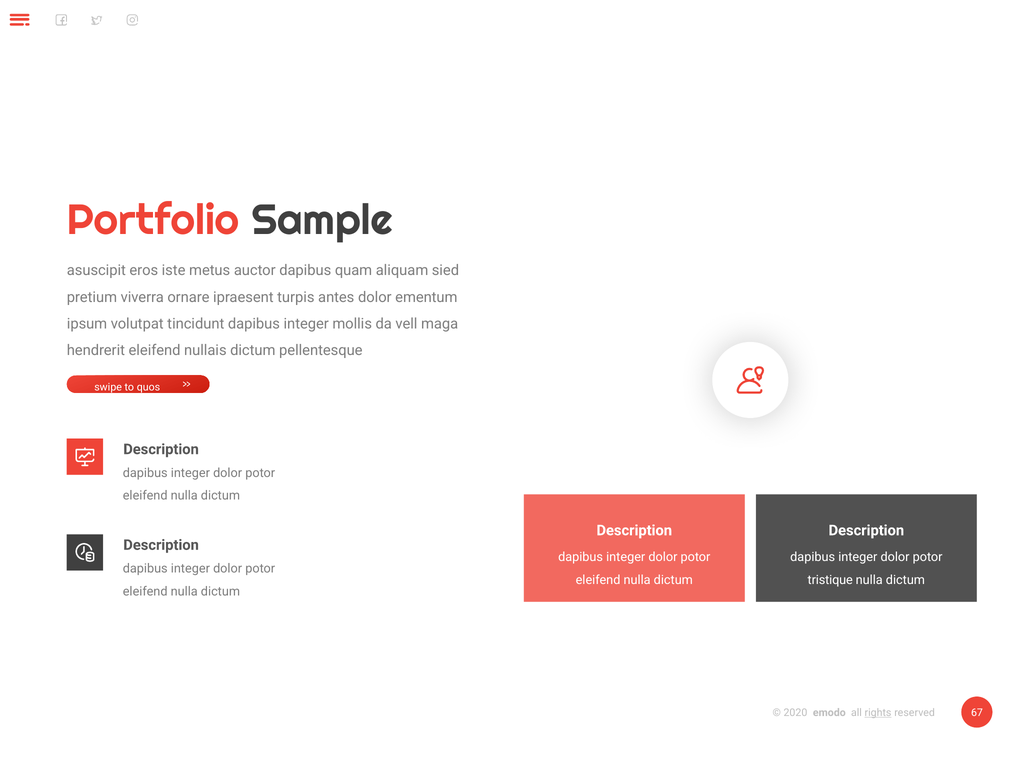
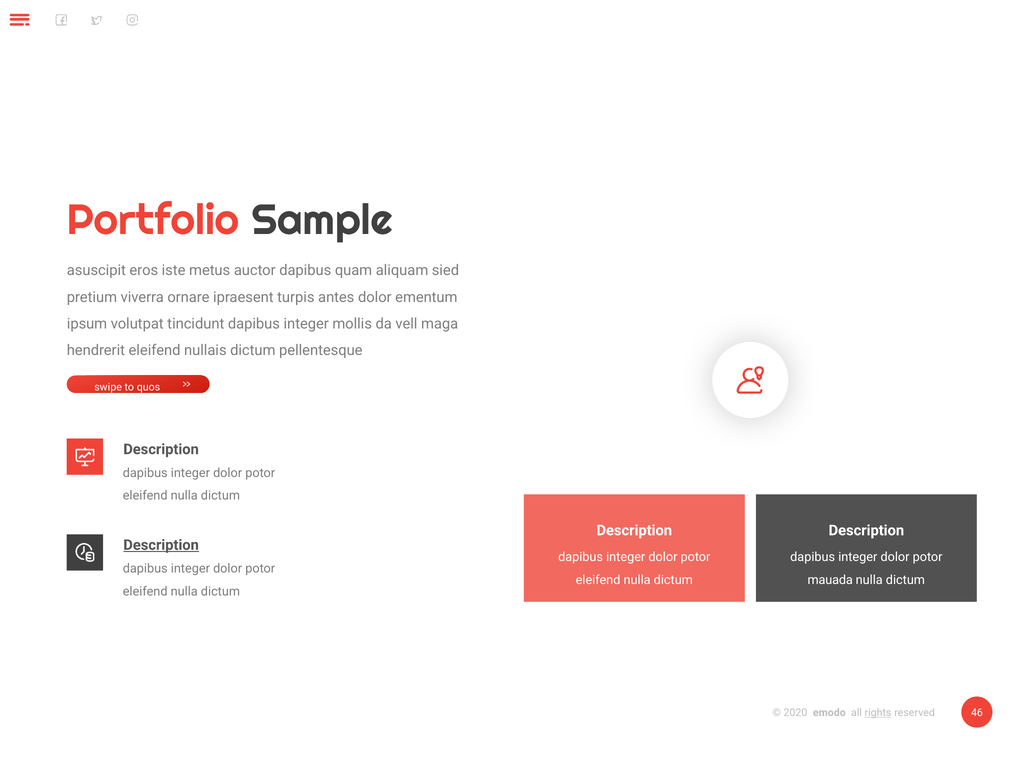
Description underline: none -> present (161, 545)
tristique: tristique -> mauada (830, 580)
67: 67 -> 46 (977, 713)
